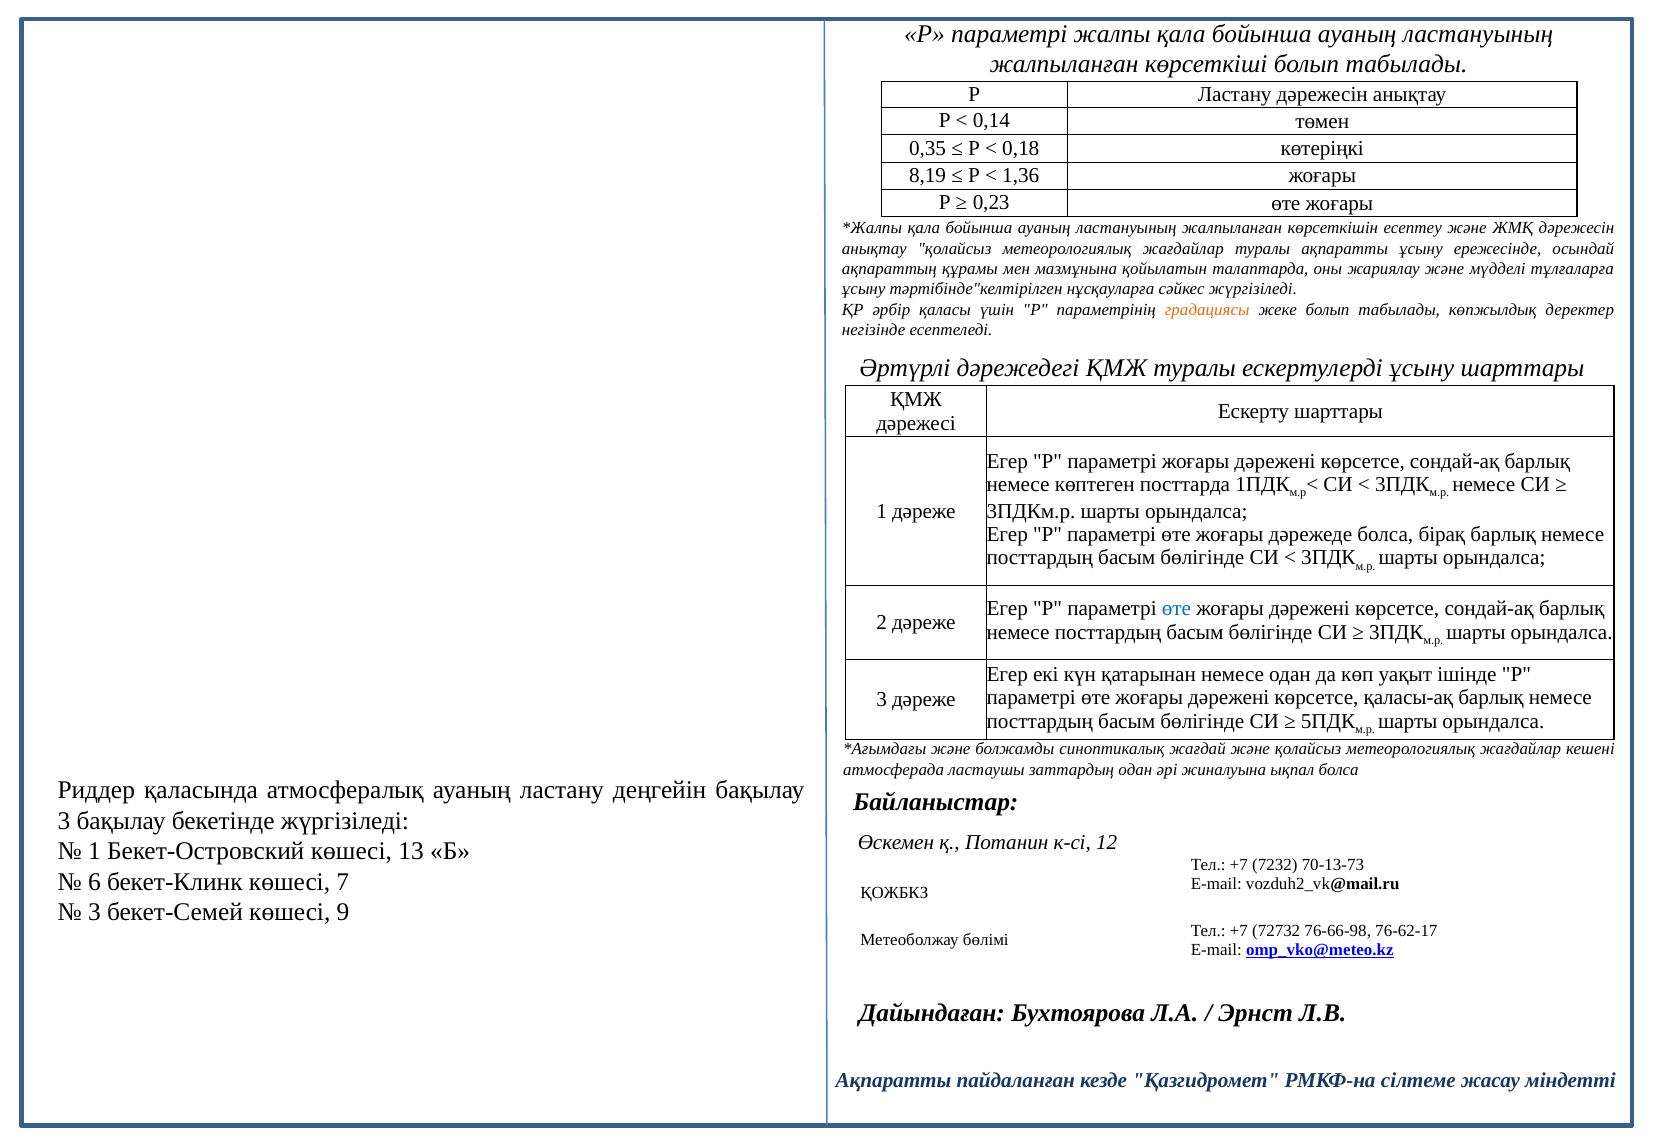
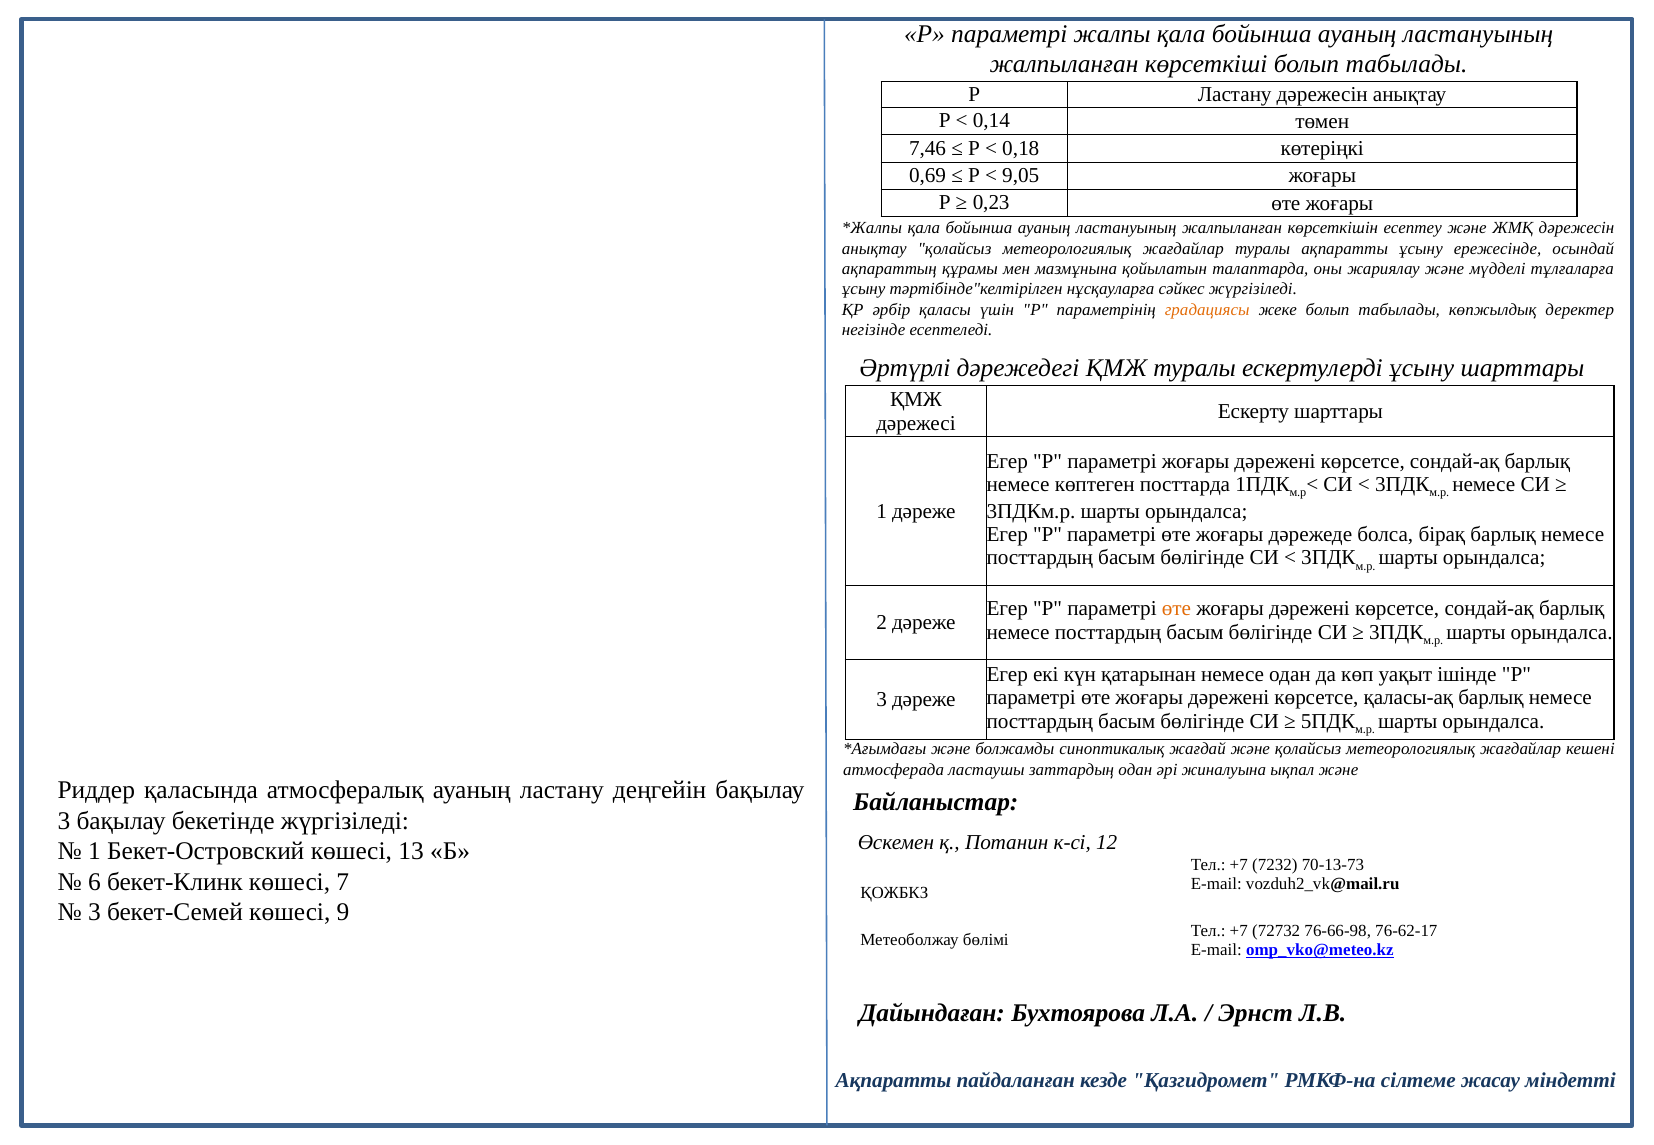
0,35: 0,35 -> 7,46 (928, 148)
8,19: 8,19 -> 0,69 (928, 175)
1,36: 1,36 -> 9,05 (1021, 175)
өте colour: blue -> orange (1176, 609)
ықпал болса: болса -> және (1338, 770)
